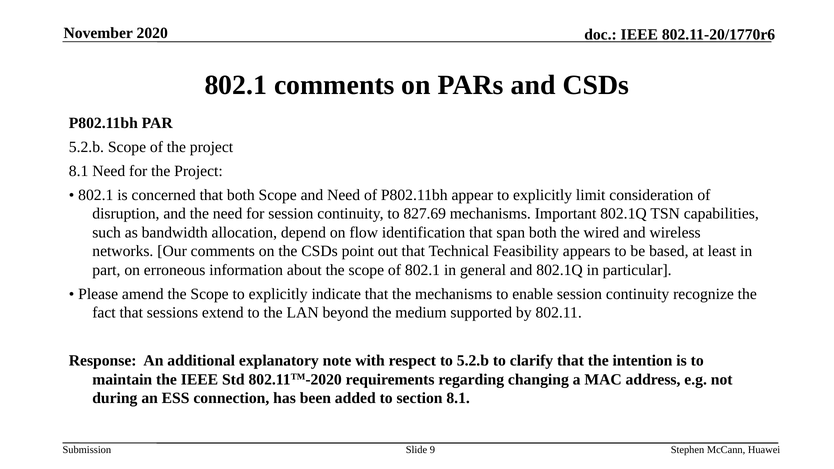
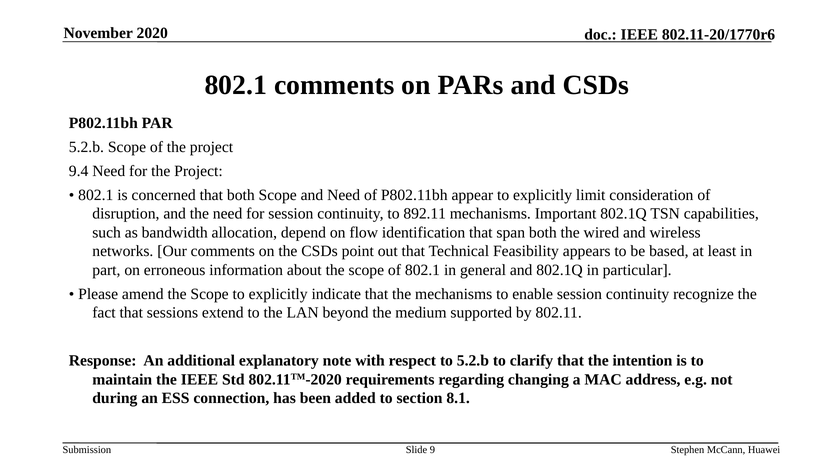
8.1: 8.1 -> 9.4 (79, 171)
827.69: 827.69 -> 892.11 (425, 214)
